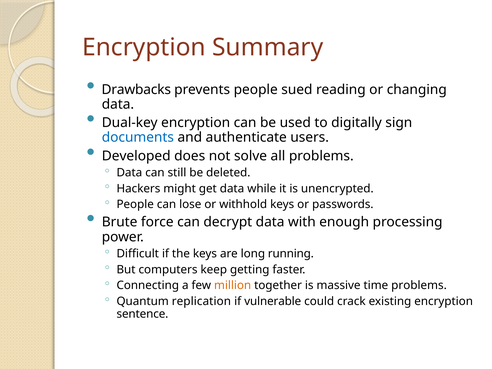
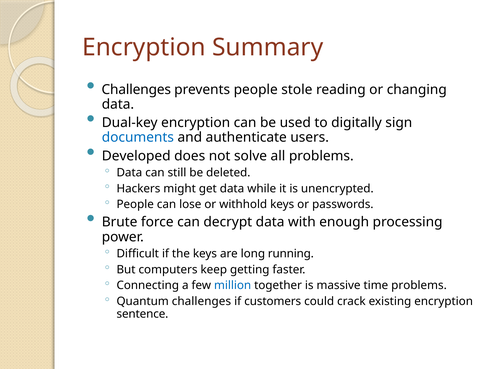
Drawbacks: Drawbacks -> Challenges (136, 89)
sued: sued -> stole (297, 89)
million colour: orange -> blue (233, 285)
Quantum replication: replication -> challenges (201, 301)
vulnerable: vulnerable -> customers (273, 301)
